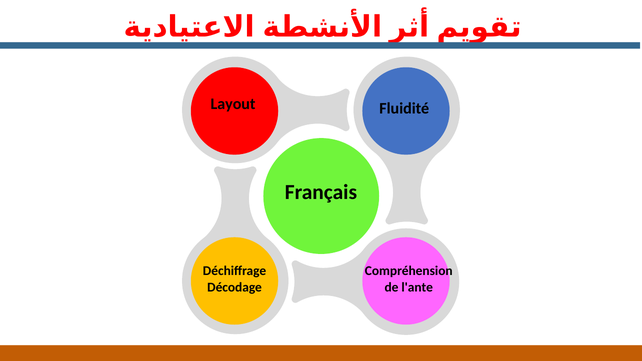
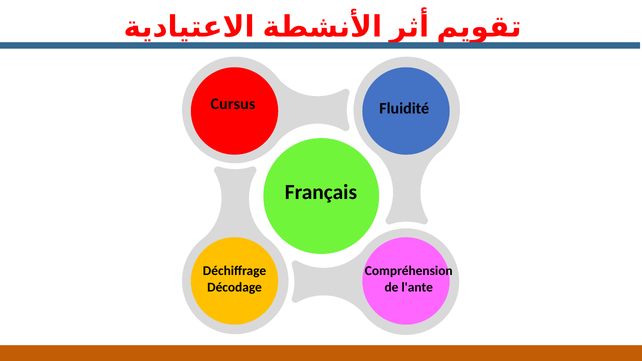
Layout: Layout -> Cursus (233, 104)
